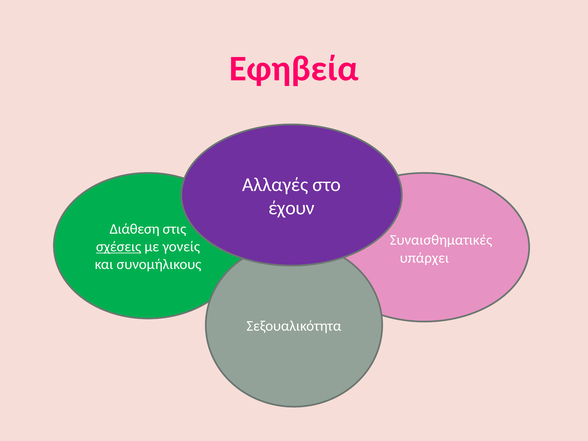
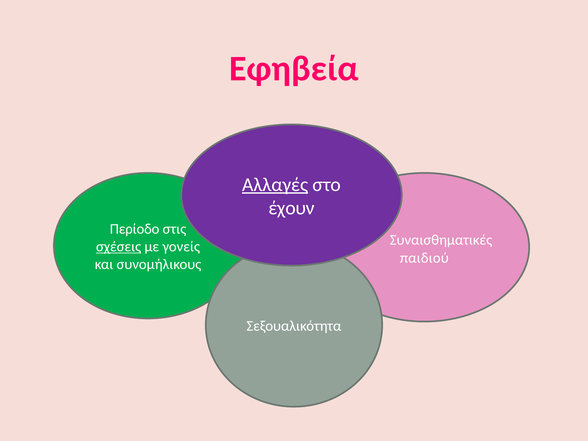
Αλλαγές underline: none -> present (275, 185)
Διάθεση: Διάθεση -> Περίοδο (135, 229)
υπάρχει: υπάρχει -> παιδιού (424, 258)
